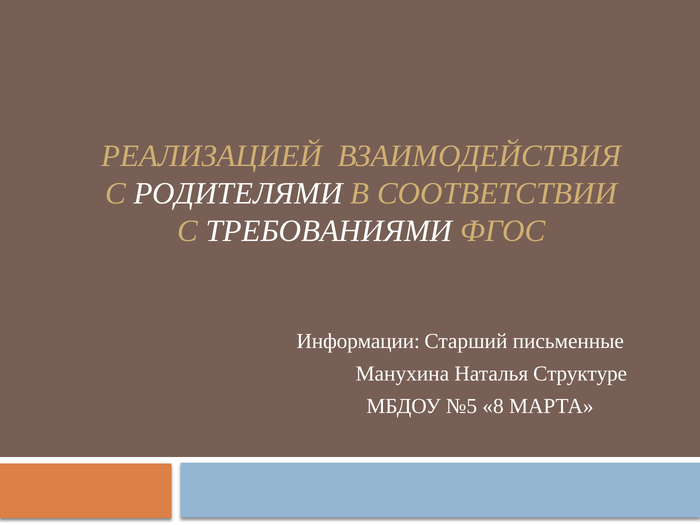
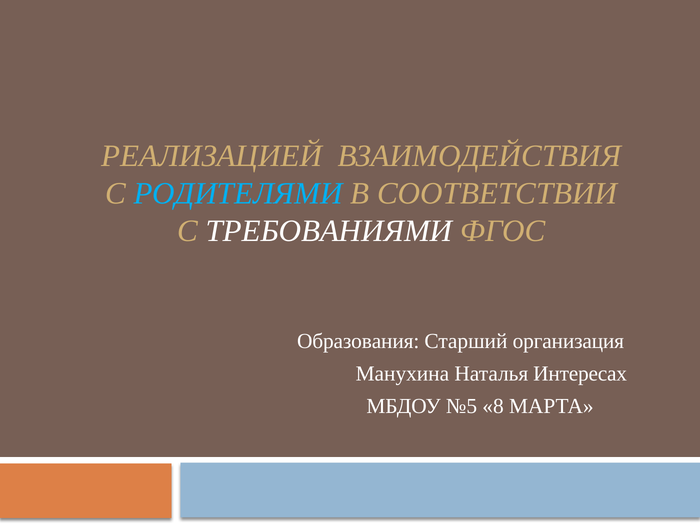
РОДИТЕЛЯМИ colour: white -> light blue (238, 194)
Информации: Информации -> Образования (358, 341)
письменные: письменные -> организация (568, 341)
Структуре: Структуре -> Интересах (580, 374)
